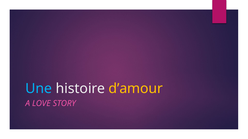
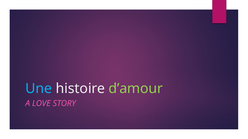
d’amour colour: yellow -> light green (136, 89)
